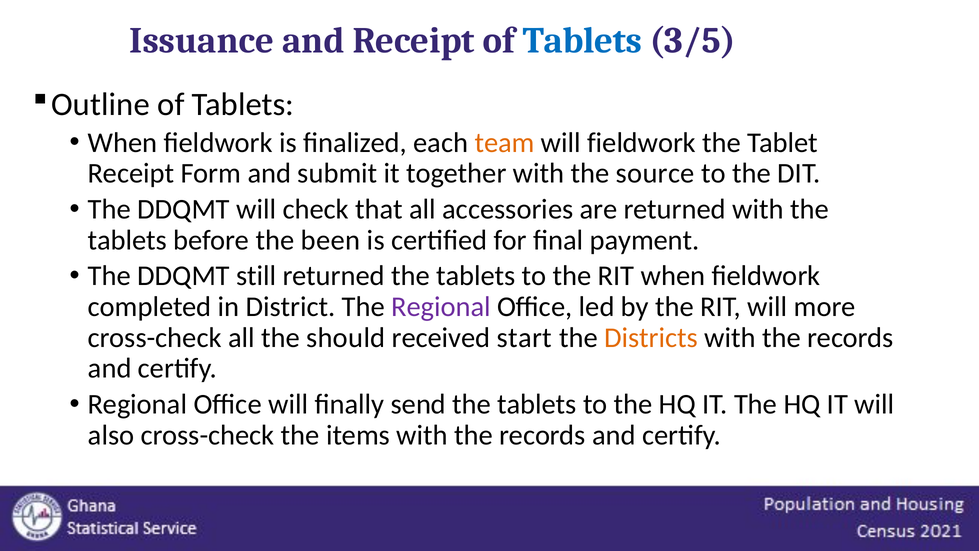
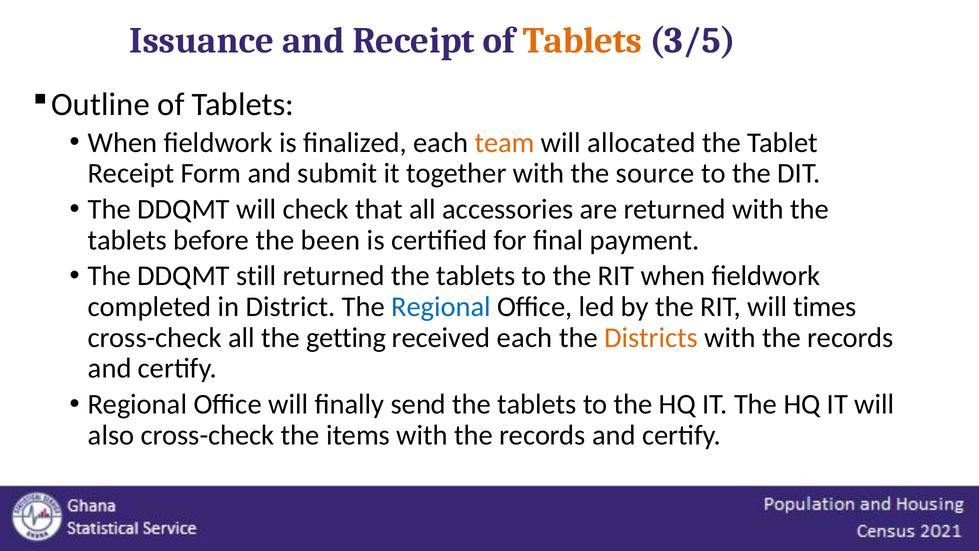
Tablets colour: blue -> orange (582, 40)
will fieldwork: fieldwork -> allocated (641, 143)
Regional colour: purple -> blue (441, 307)
more: more -> times (825, 307)
should: should -> getting (346, 337)
received start: start -> each (524, 337)
